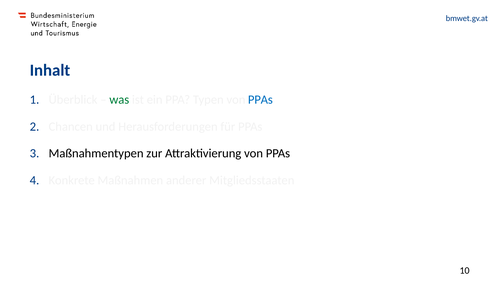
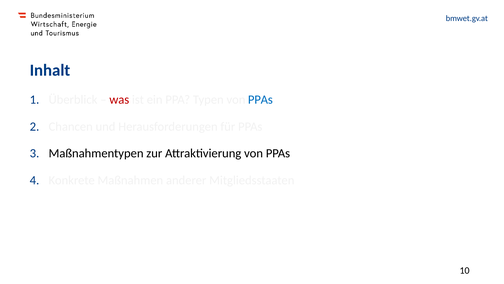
was colour: green -> red (119, 100)
